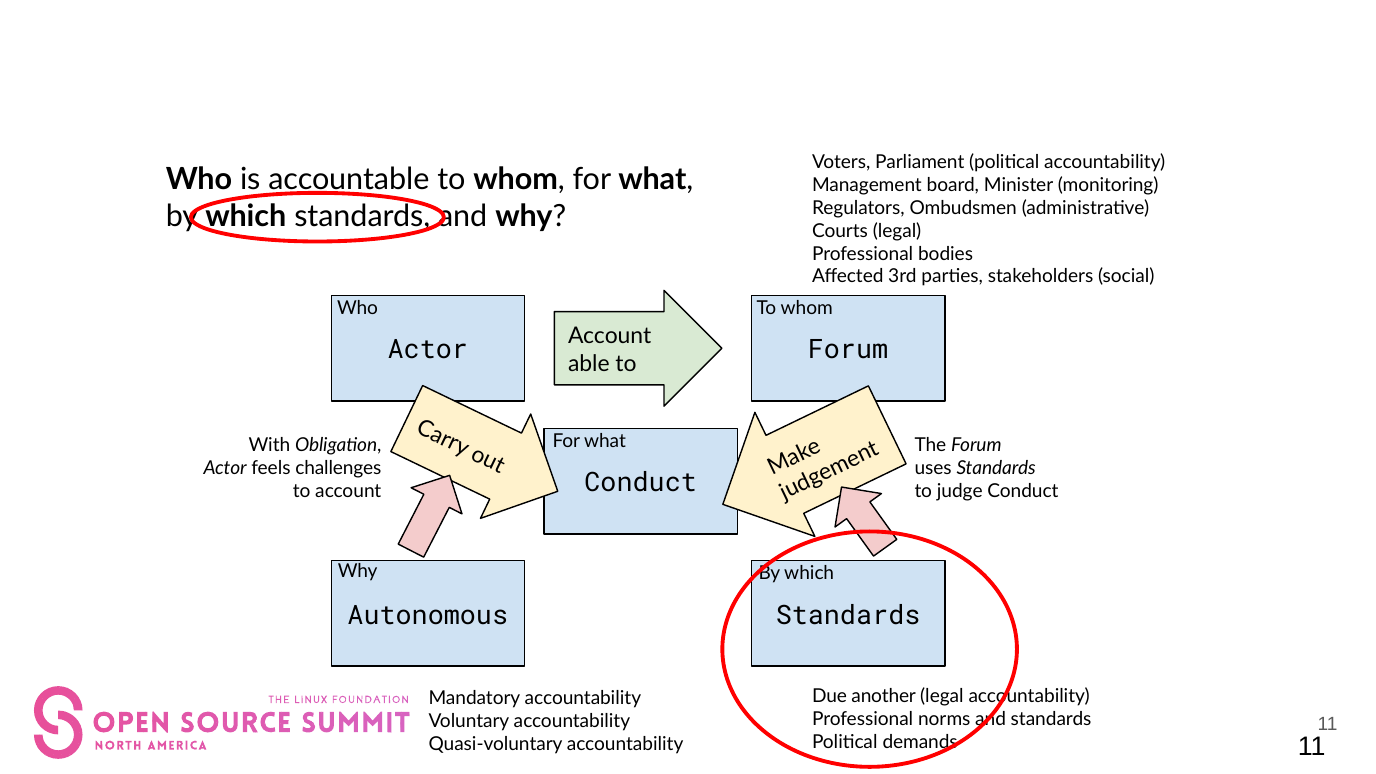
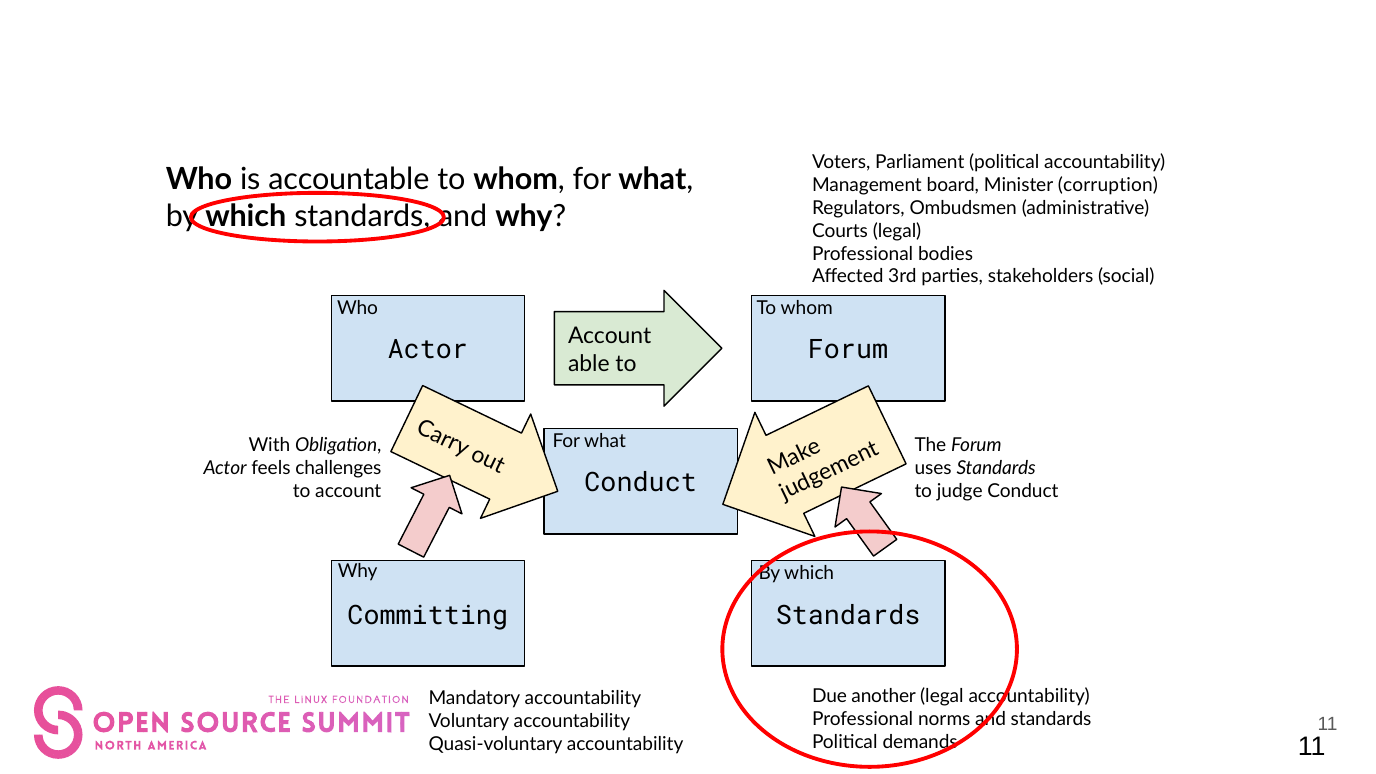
monitoring: monitoring -> corruption (1108, 185)
Autonomous: Autonomous -> Committing (428, 615)
